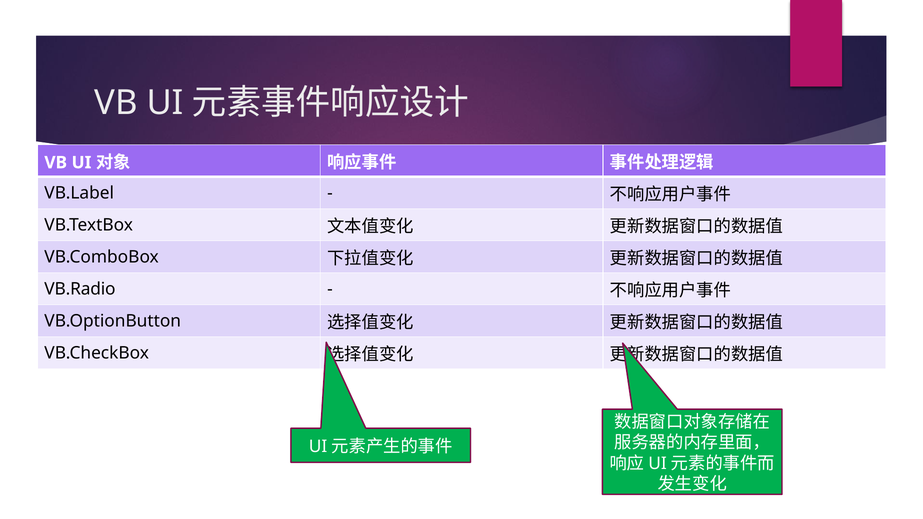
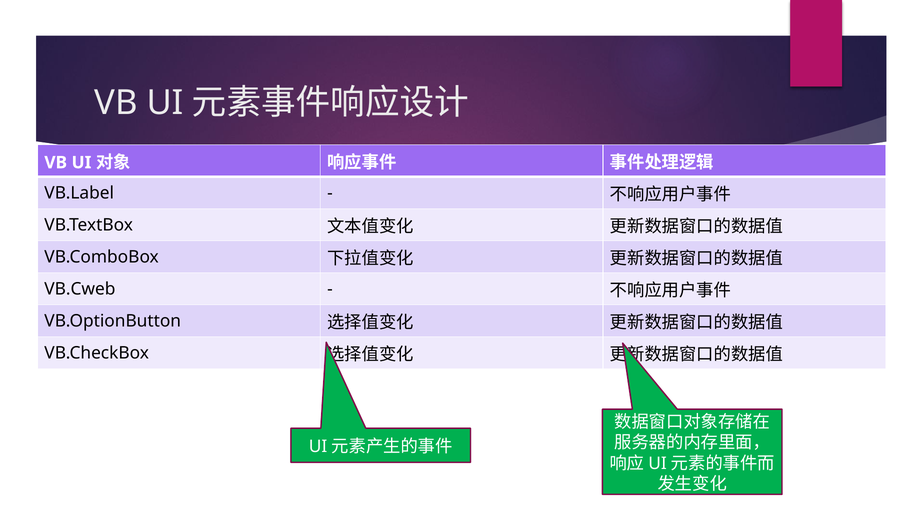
VB.Radio: VB.Radio -> VB.Cweb (80, 289)
